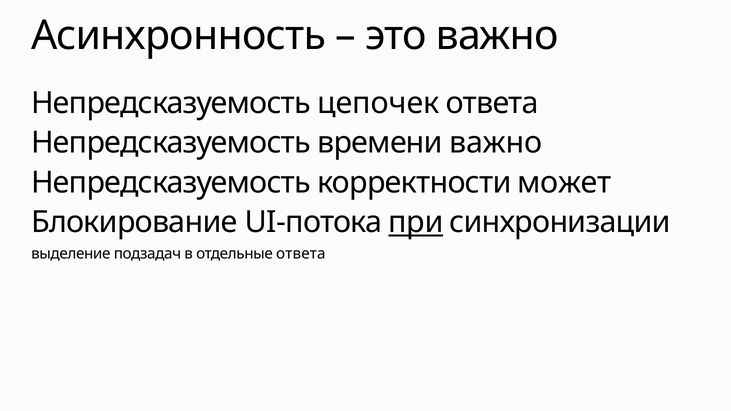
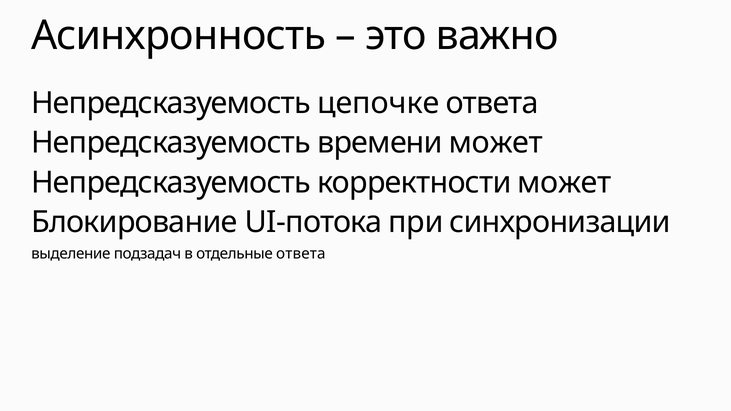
цепочек: цепочек -> цепочке (378, 103)
времени важно: важно -> может (496, 143)
при underline: present -> none (416, 222)
